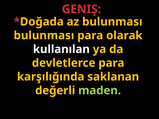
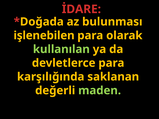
GENIŞ: GENIŞ -> İDARE (81, 9)
bulunması: bulunması -> işlenebilen (44, 36)
kullanılan colour: white -> light green (61, 49)
